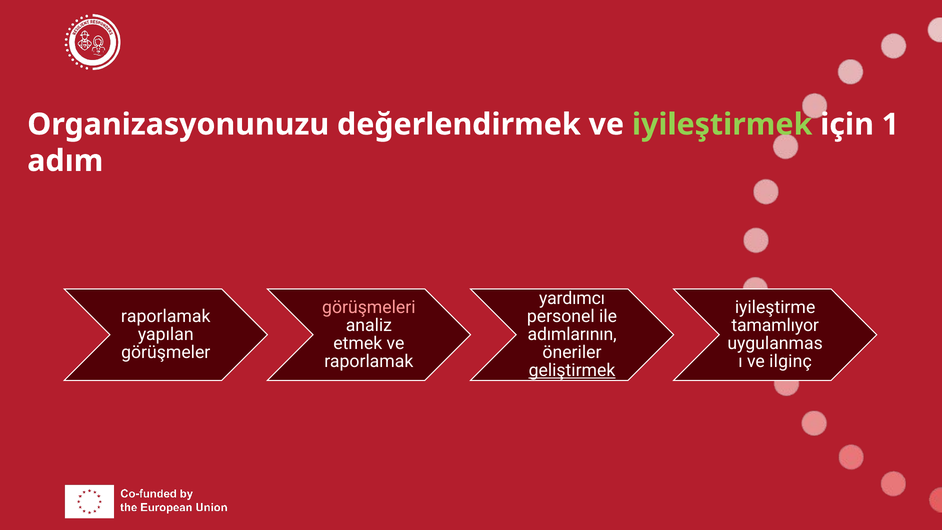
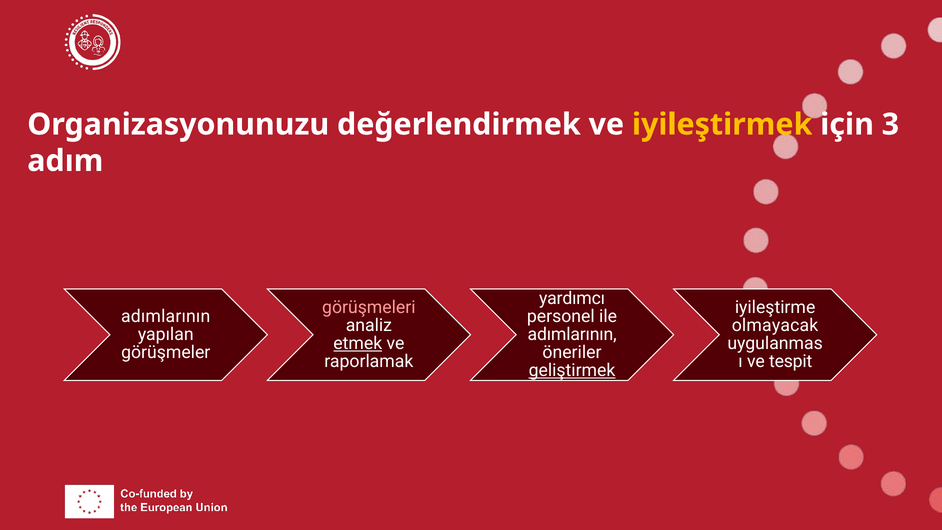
iyileştirmek colour: light green -> yellow (722, 124)
1: 1 -> 3 (890, 124)
raporlamak: raporlamak -> adımlarının (166, 316)
tamamlıyor: tamamlıyor -> olmayacak (775, 325)
etmek underline: none -> present (358, 343)
ilginç: ilginç -> tespit (791, 361)
